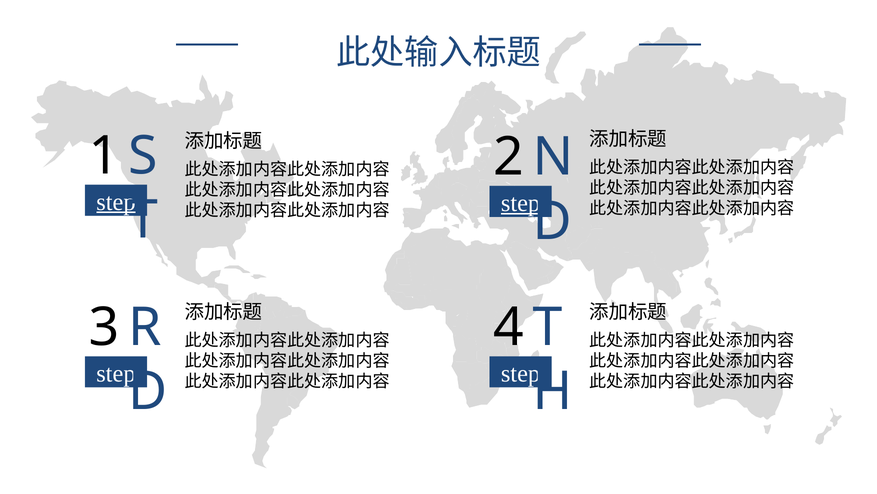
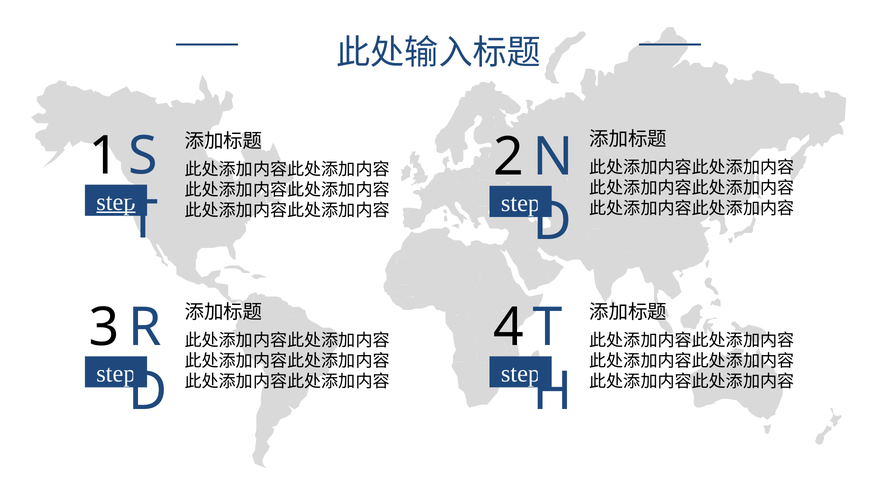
step underline: present -> none (521, 203)
